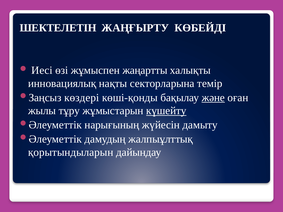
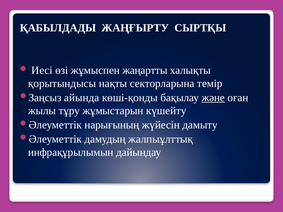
ШЕКТЕЛЕТІН: ШЕКТЕЛЕТІН -> ҚАБЫЛДАДЫ (58, 28)
КӨБЕЙДІ: КӨБЕЙДІ -> СЫРТҚЫ (200, 28)
инновациялық: инновациялық -> қорытындысы (62, 84)
көздері: көздері -> айында (82, 98)
күшейту underline: present -> none (166, 111)
қорытындыларын: қорытындыларын -> инфрақұрылымын (71, 152)
